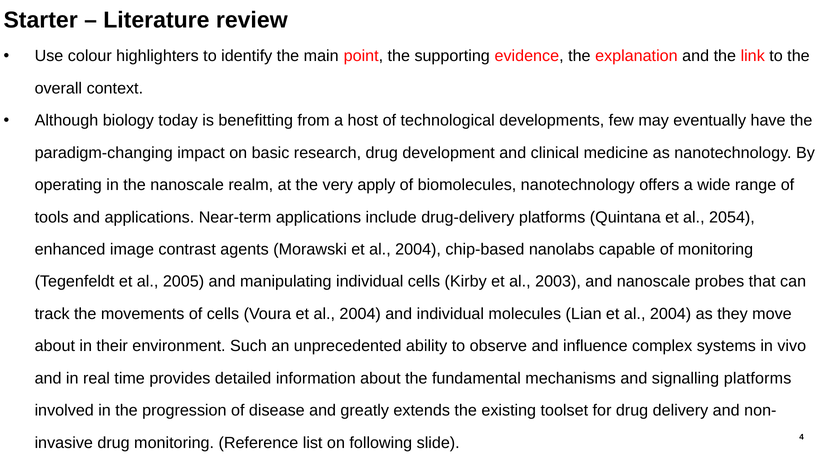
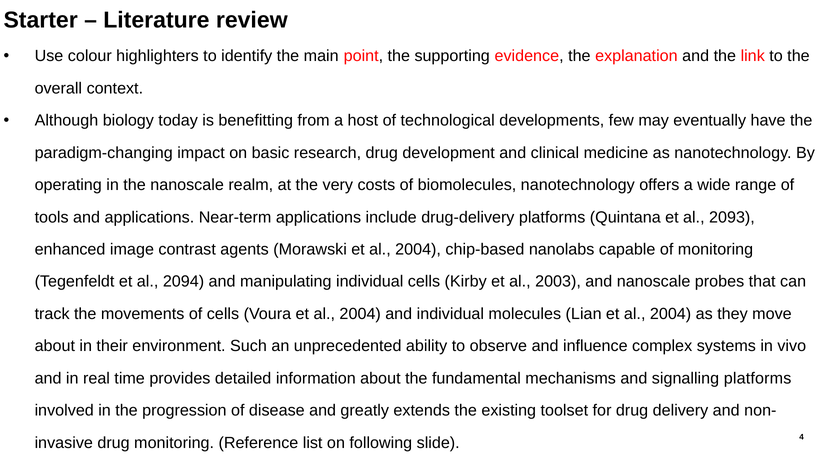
apply: apply -> costs (376, 185)
2054: 2054 -> 2093 (732, 217)
2005: 2005 -> 2094 (184, 282)
